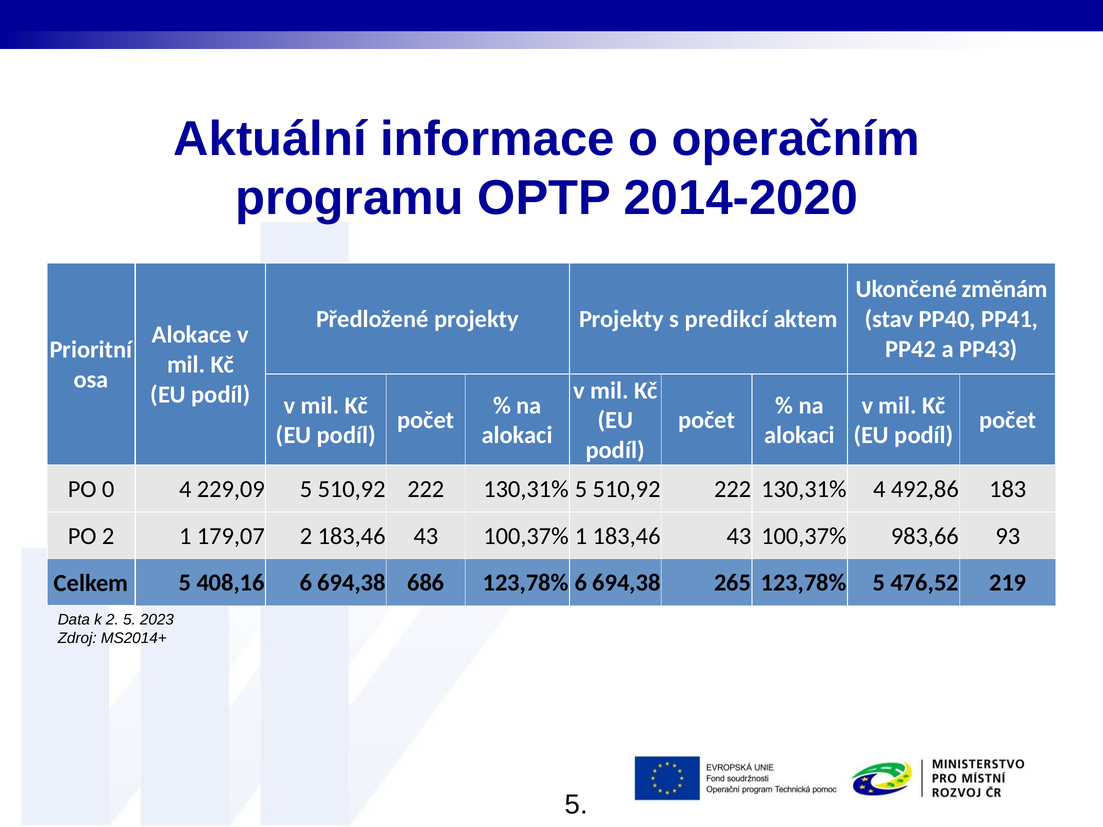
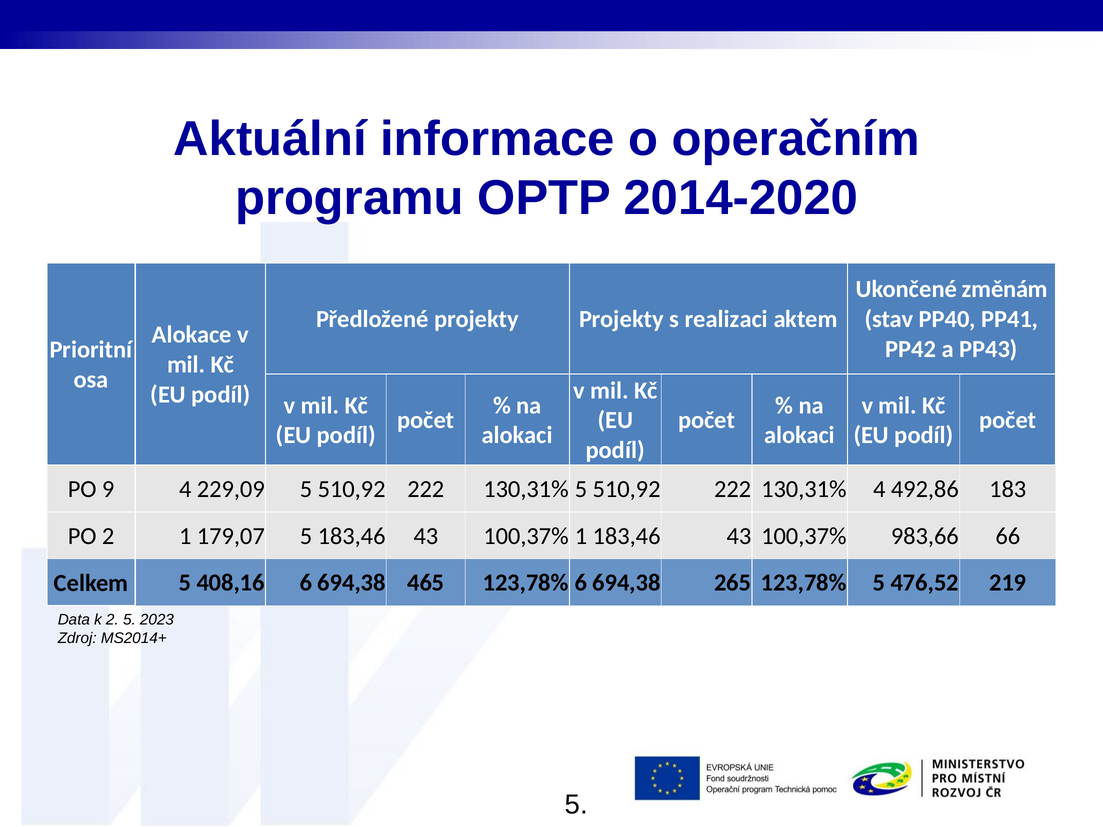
predikcí: predikcí -> realizaci (726, 319)
0: 0 -> 9 (108, 489)
179,07 2: 2 -> 5 (306, 536)
93: 93 -> 66 (1008, 536)
686: 686 -> 465 (426, 583)
